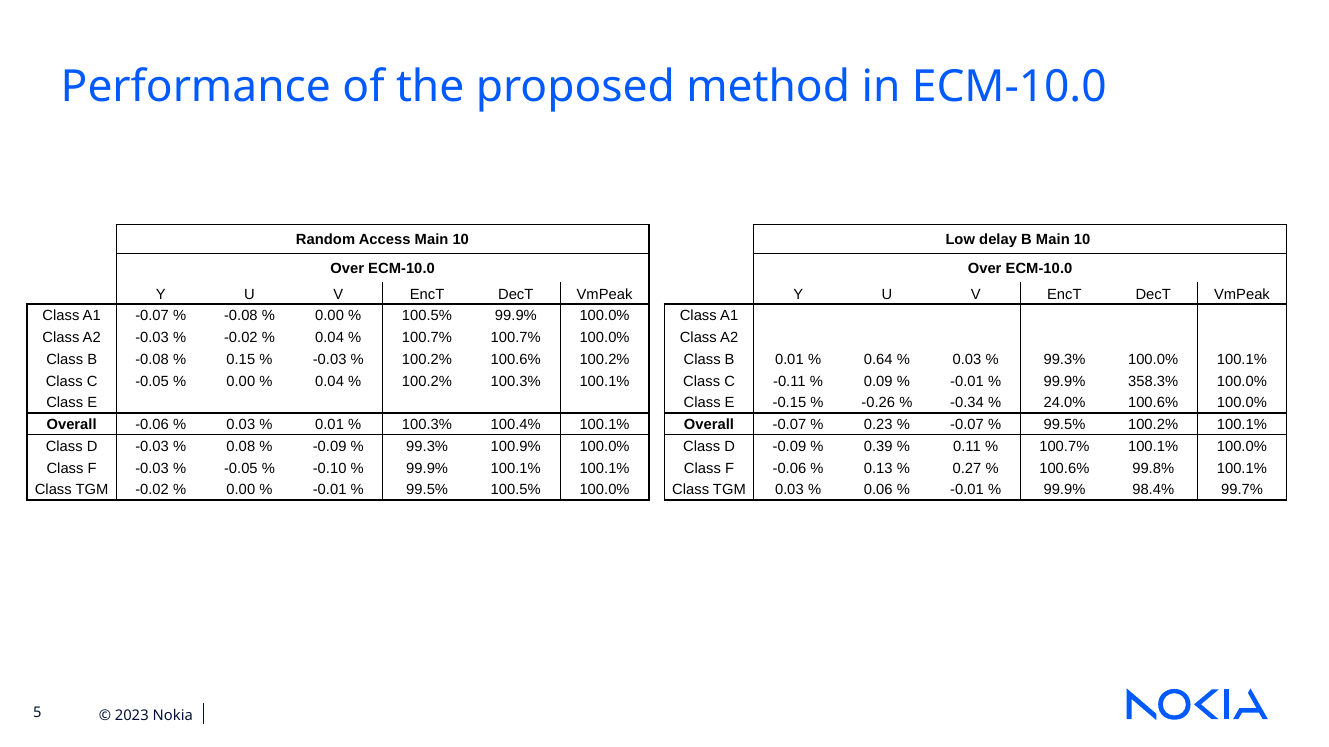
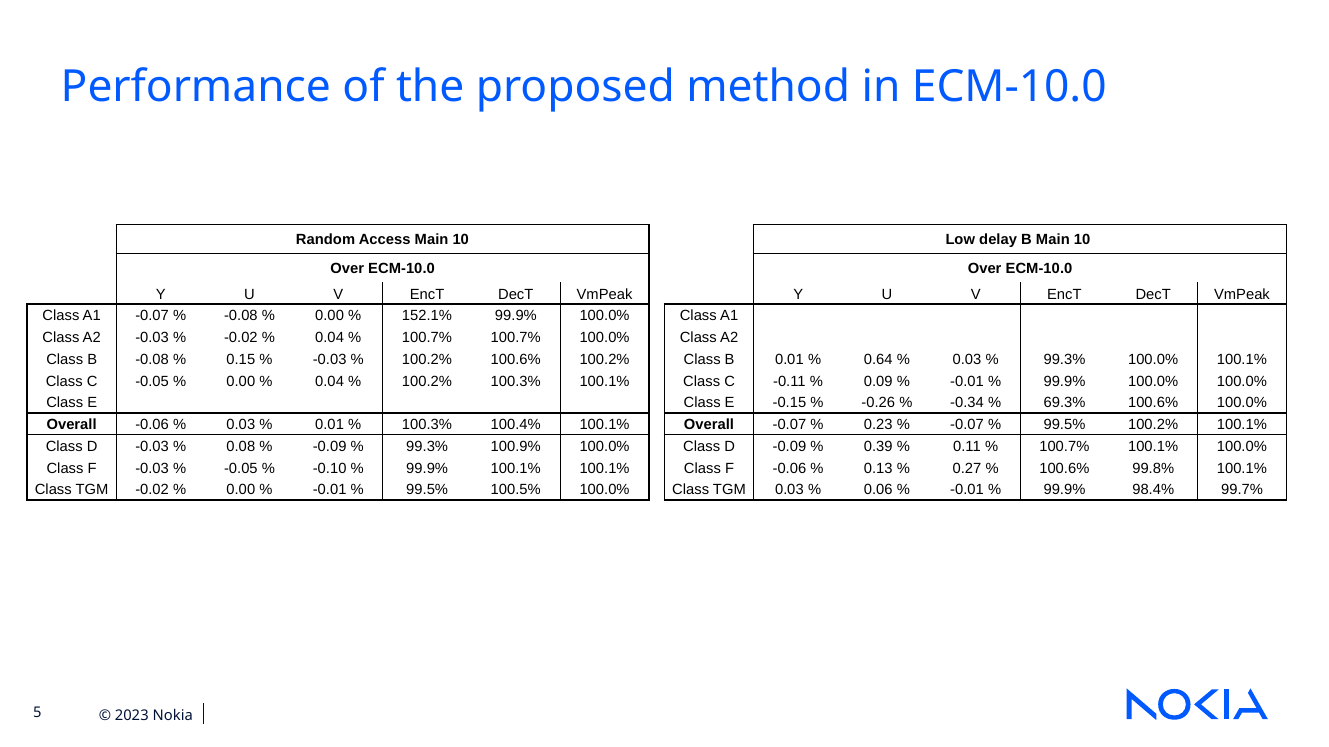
100.5%: 100.5% -> 152.1% (427, 316)
358.3%: 358.3% -> 100.0% (1153, 382)
24.0%: 24.0% -> 69.3% (1065, 403)
